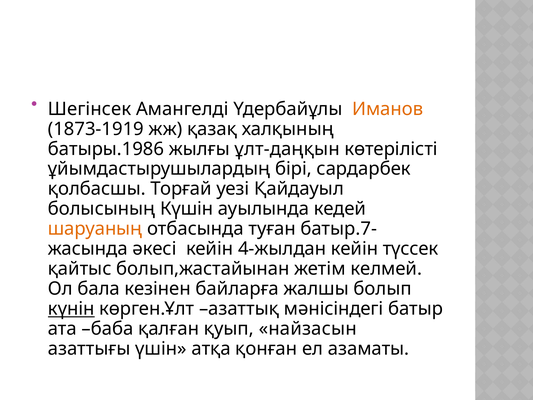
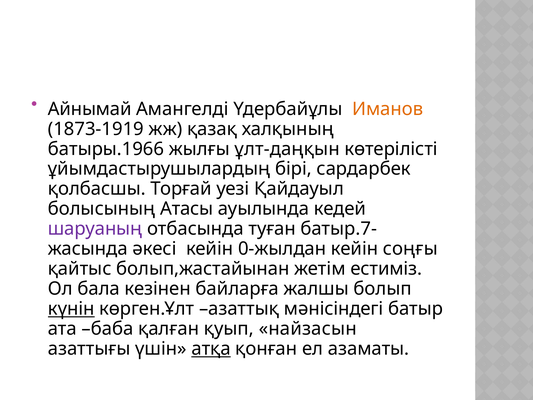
Шегінсек: Шегінсек -> Айнымай (90, 109)
батыры.1986: батыры.1986 -> батыры.1966 (106, 149)
Күшін: Күшін -> Атасы (187, 209)
шаруаның colour: orange -> purple (95, 229)
4-жылдан: 4-жылдан -> 0-жылдан (282, 249)
түссек: түссек -> соңғы (410, 249)
келмей: келмей -> естиміз (386, 269)
атқа underline: none -> present (211, 349)
